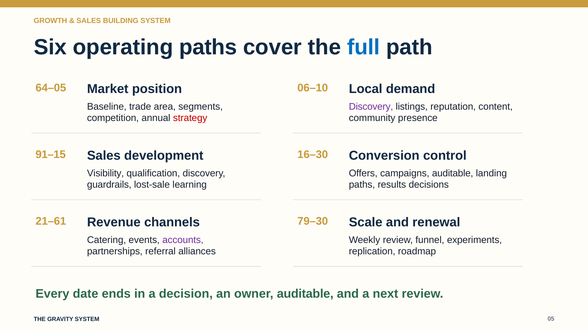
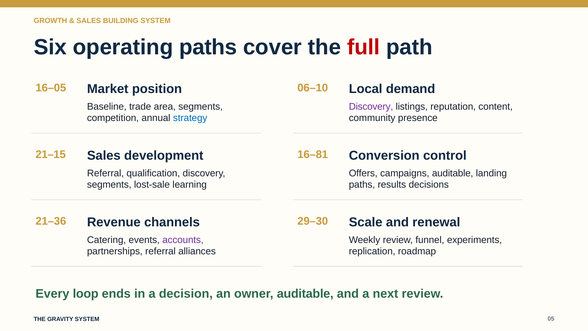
full colour: blue -> red (364, 47)
64–05: 64–05 -> 16–05 (51, 88)
strategy colour: red -> blue (190, 118)
91–15: 91–15 -> 21–15 (51, 154)
16–30: 16–30 -> 16–81 (313, 154)
Visibility: Visibility -> Referral (105, 173)
guardrails: guardrails -> segments (109, 185)
21–61: 21–61 -> 21–36 (51, 221)
79–30: 79–30 -> 29–30 (313, 221)
date: date -> loop (86, 293)
